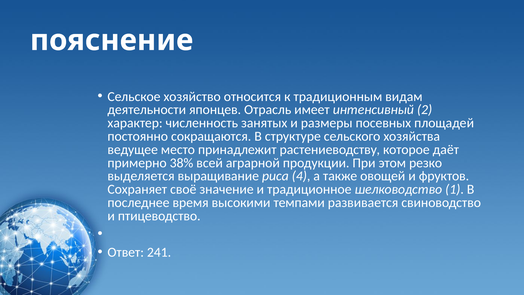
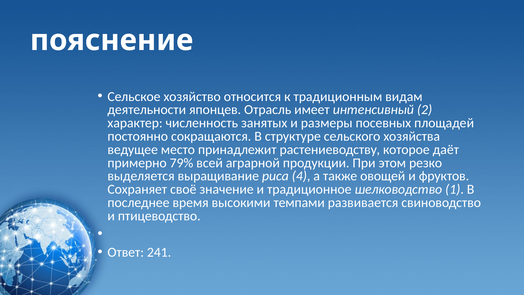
38%: 38% -> 79% (182, 163)
